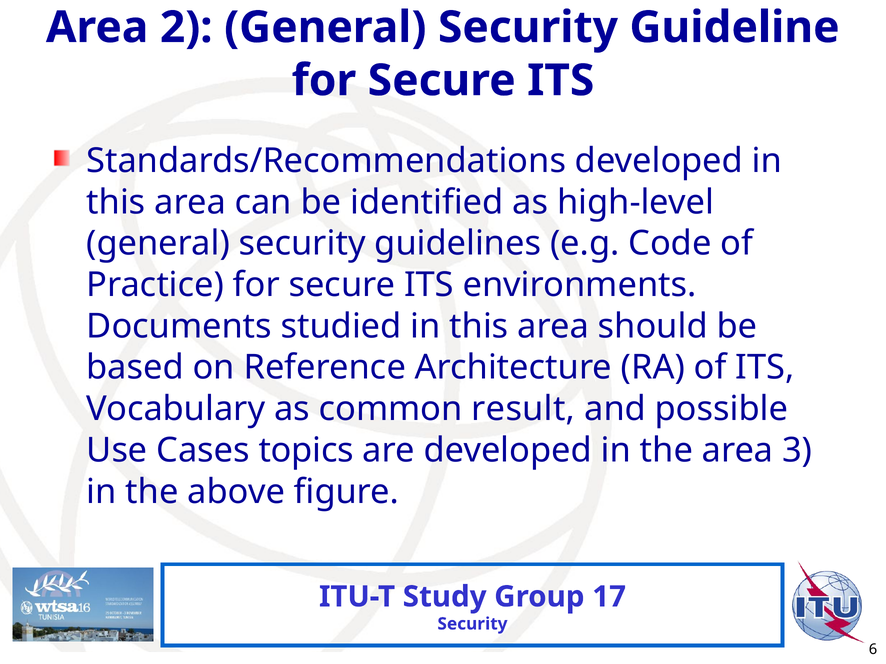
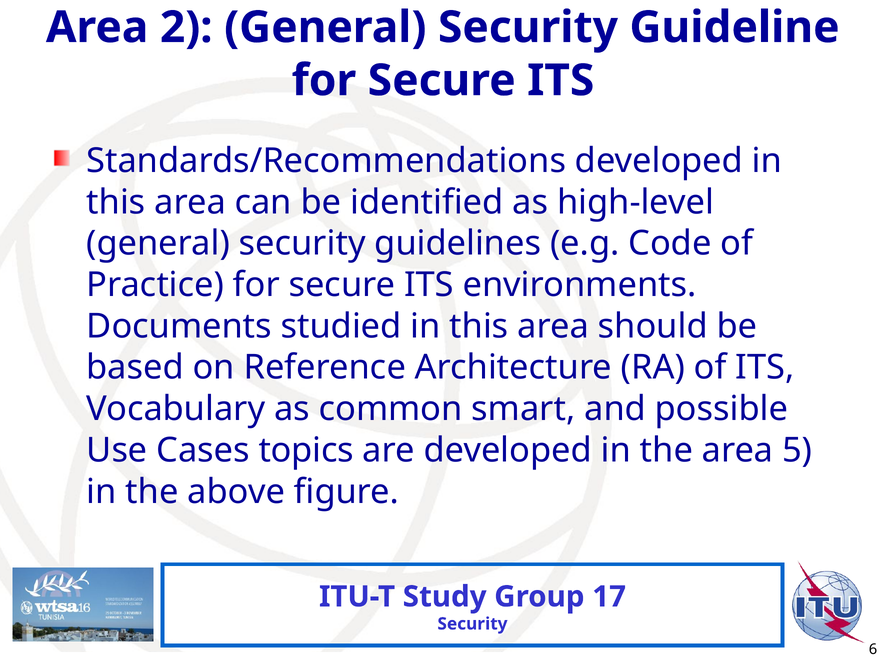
result: result -> smart (523, 409)
3: 3 -> 5 (797, 451)
